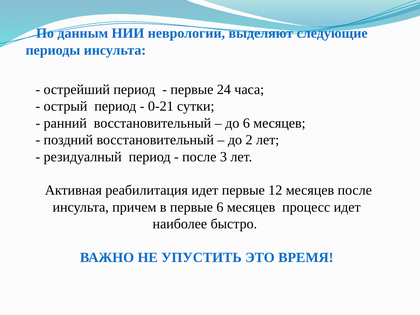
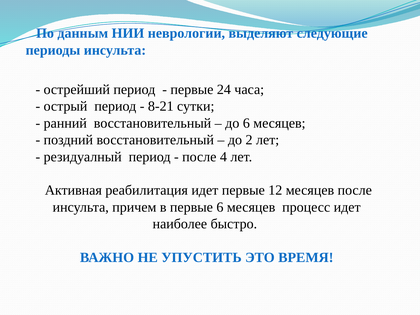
0-21: 0-21 -> 8-21 (161, 106)
3: 3 -> 4 (223, 157)
